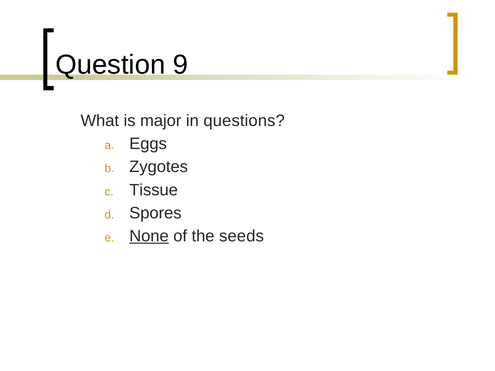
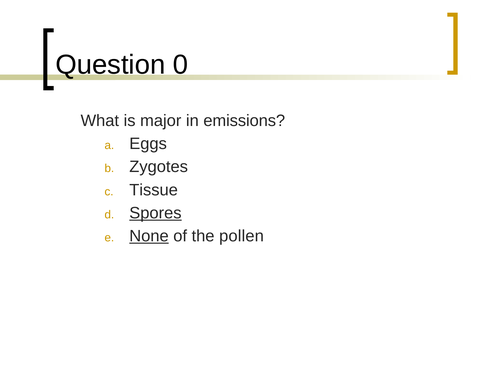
9: 9 -> 0 (181, 65)
questions: questions -> emissions (244, 121)
Spores underline: none -> present (155, 213)
seeds: seeds -> pollen (242, 236)
